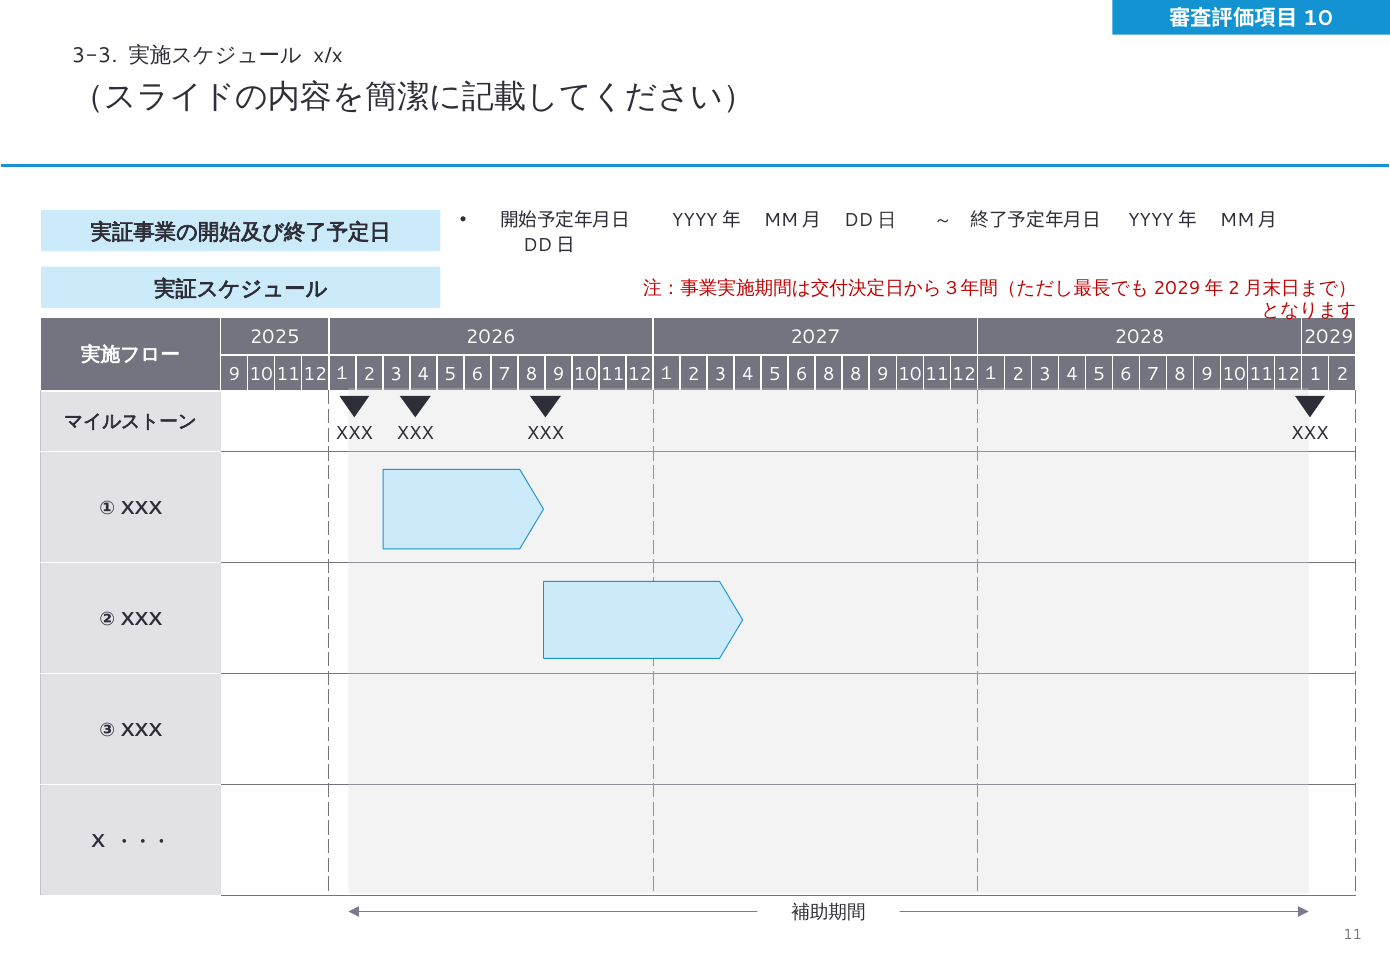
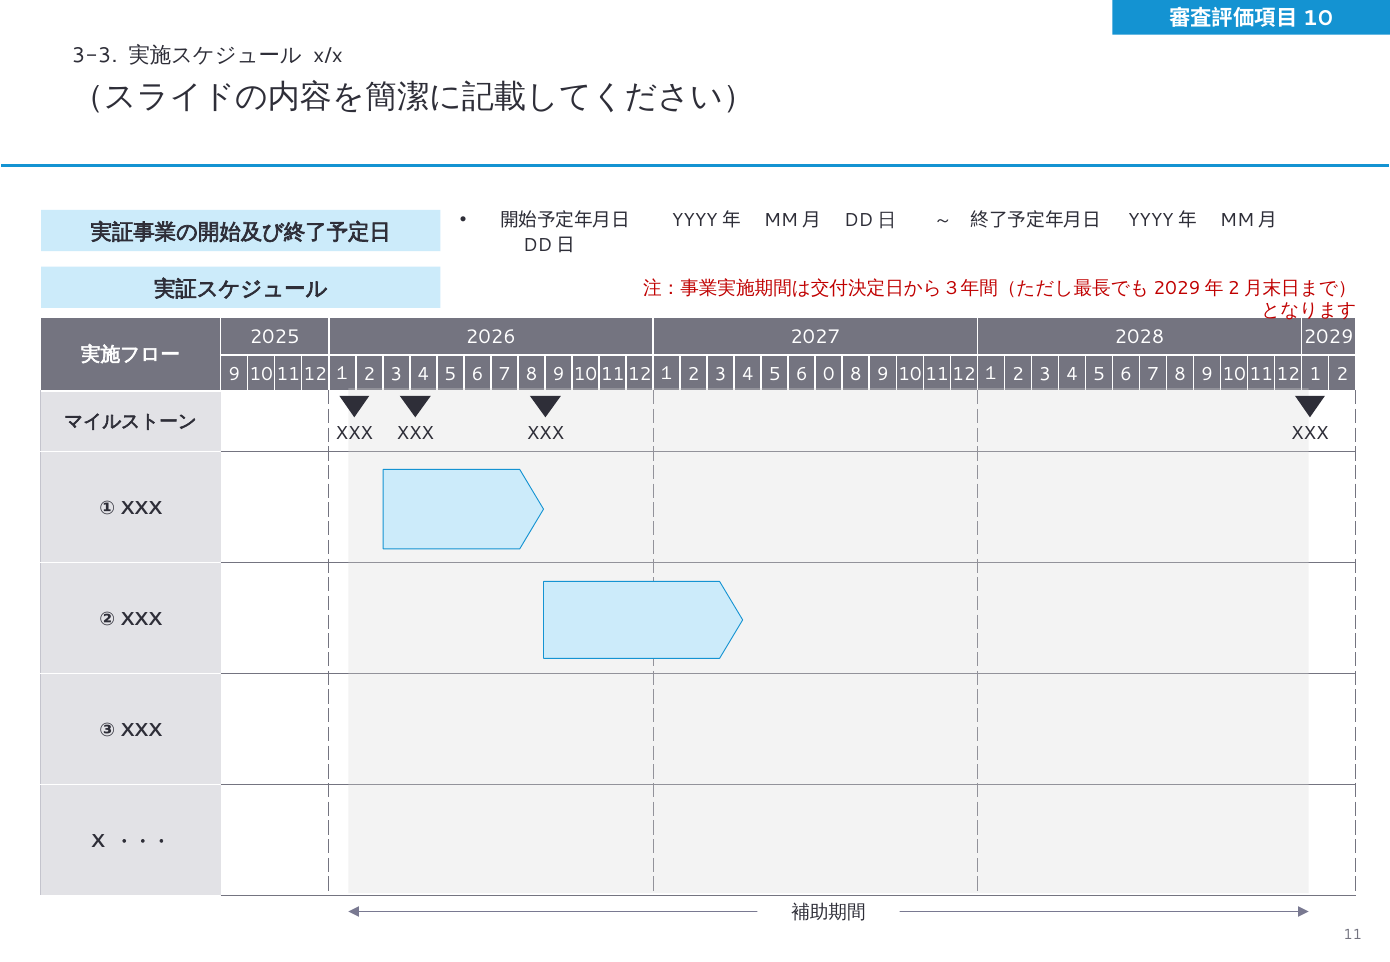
6 8: 8 -> 0 (829, 374)
